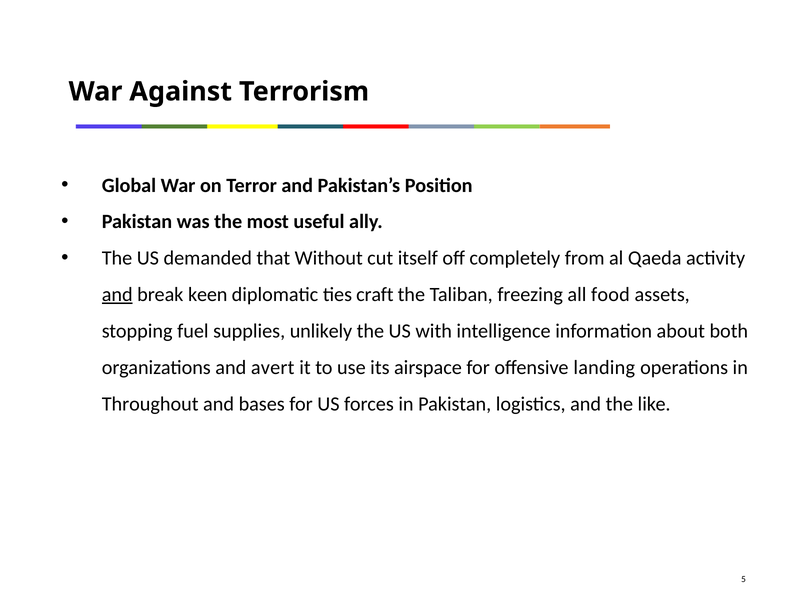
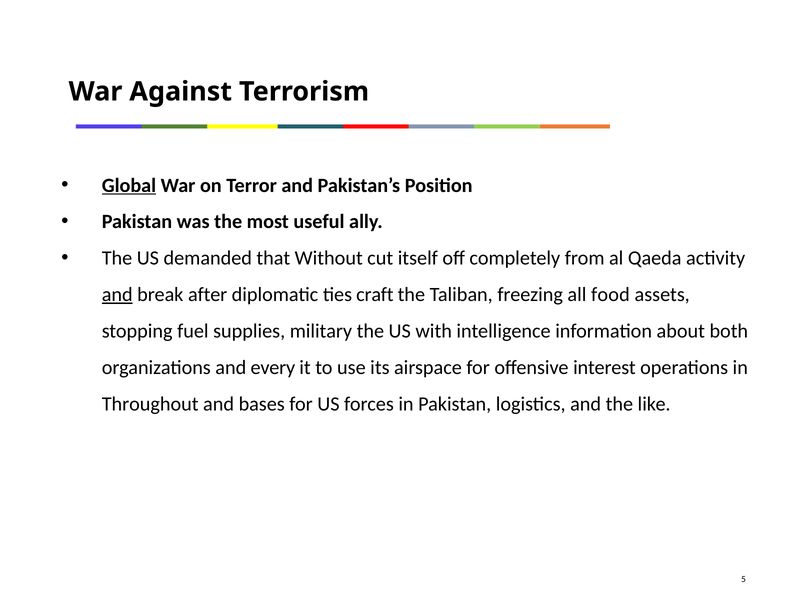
Global underline: none -> present (129, 185)
keen: keen -> after (208, 295)
unlikely: unlikely -> military (321, 331)
avert: avert -> every (273, 367)
landing: landing -> interest (604, 367)
